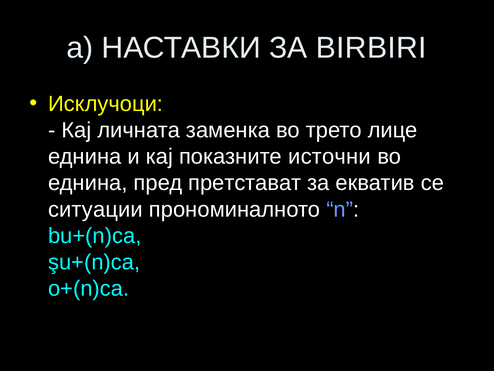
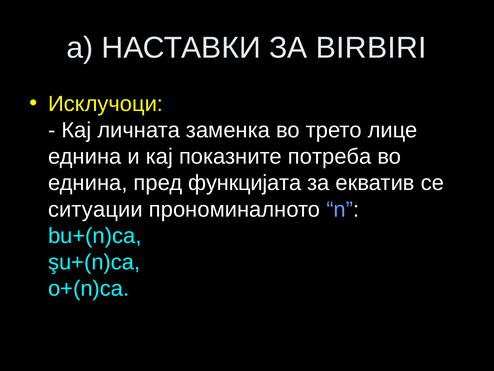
источни: источни -> потреба (330, 156)
претстават: претстават -> функцијата (245, 183)
